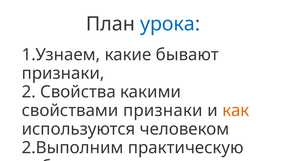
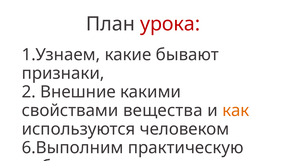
урока colour: blue -> red (170, 24)
Свойства: Свойства -> Внешние (78, 92)
свойствами признаки: признаки -> вещества (163, 110)
2.Выполним: 2.Выполним -> 6.Выполним (73, 148)
